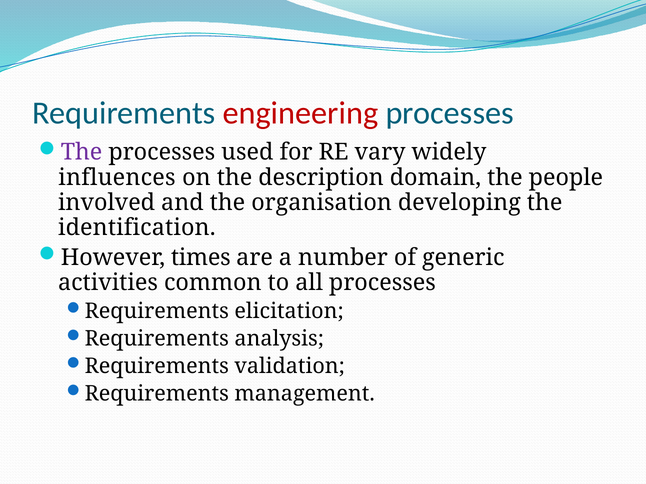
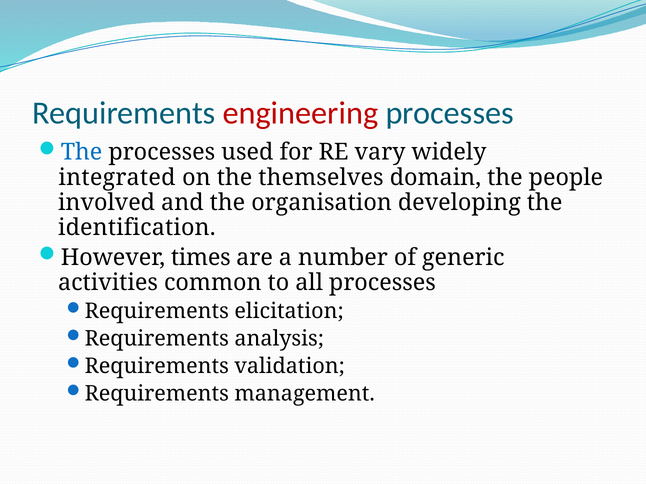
The colour: purple -> blue (82, 152)
influences: influences -> integrated (117, 178)
description: description -> themselves (321, 178)
